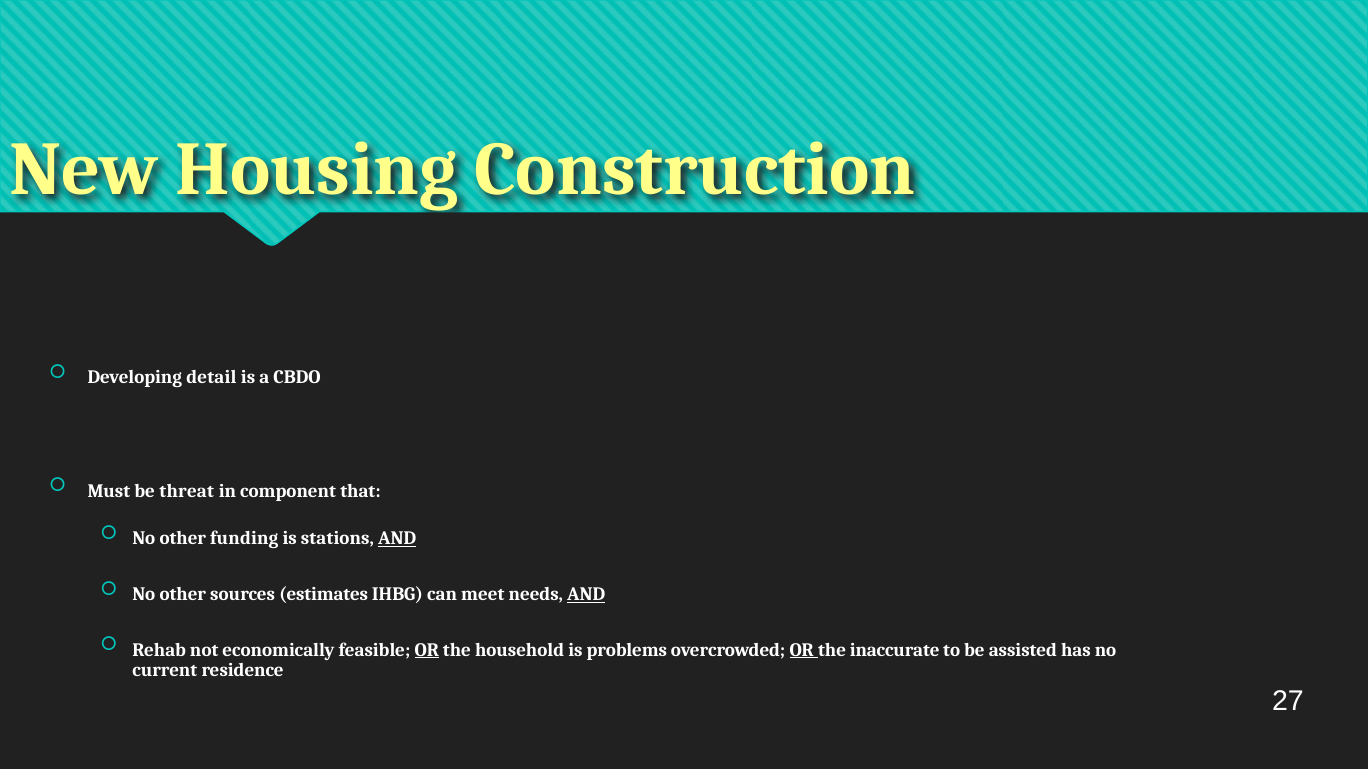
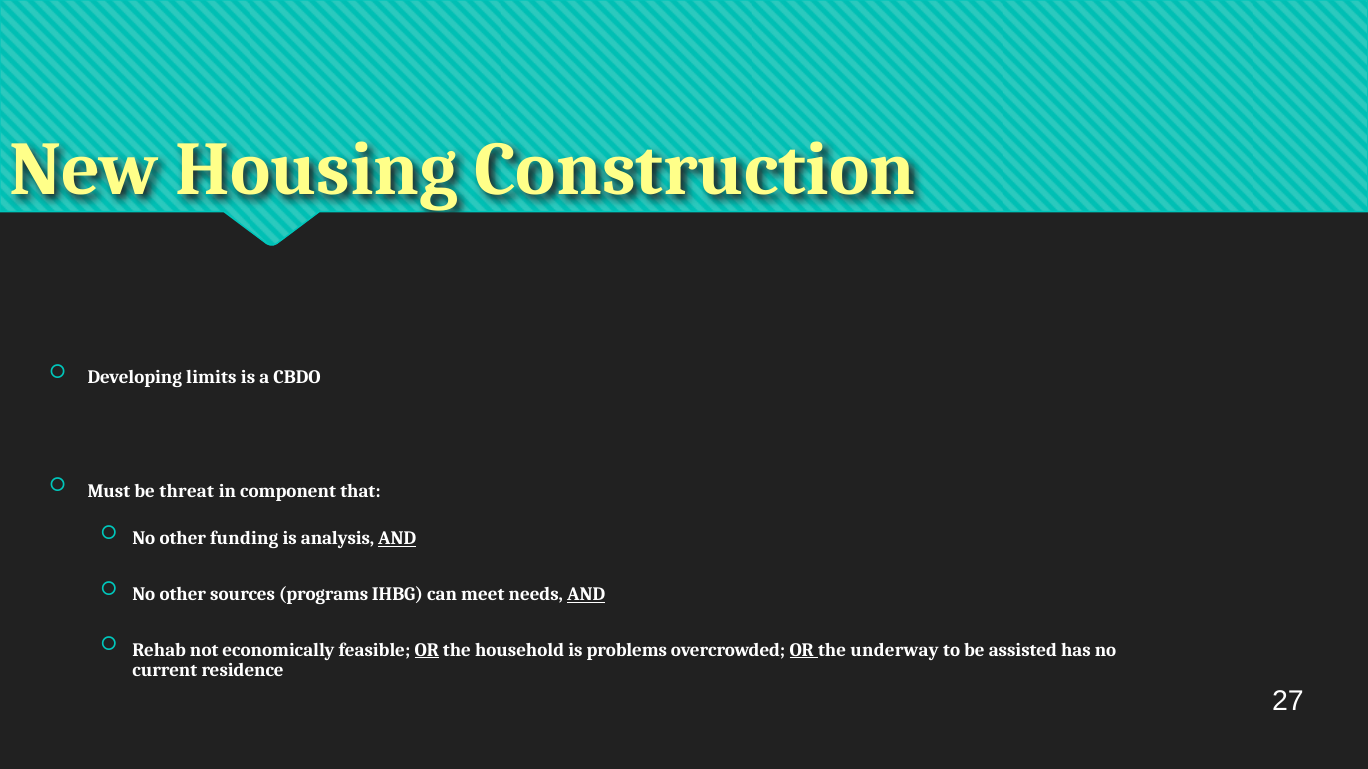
detail: detail -> limits (211, 378)
stations: stations -> analysis (338, 539)
estimates: estimates -> programs (324, 595)
inaccurate: inaccurate -> underway (895, 650)
